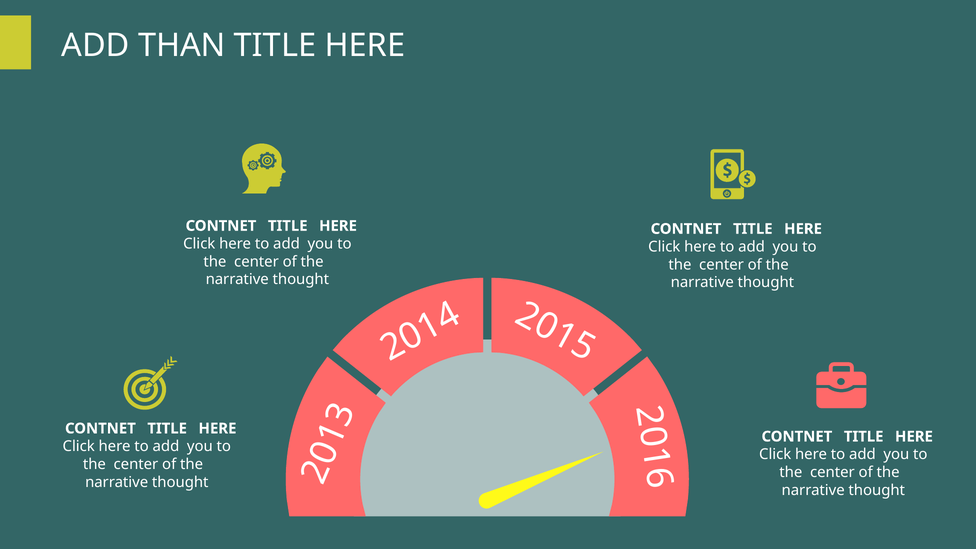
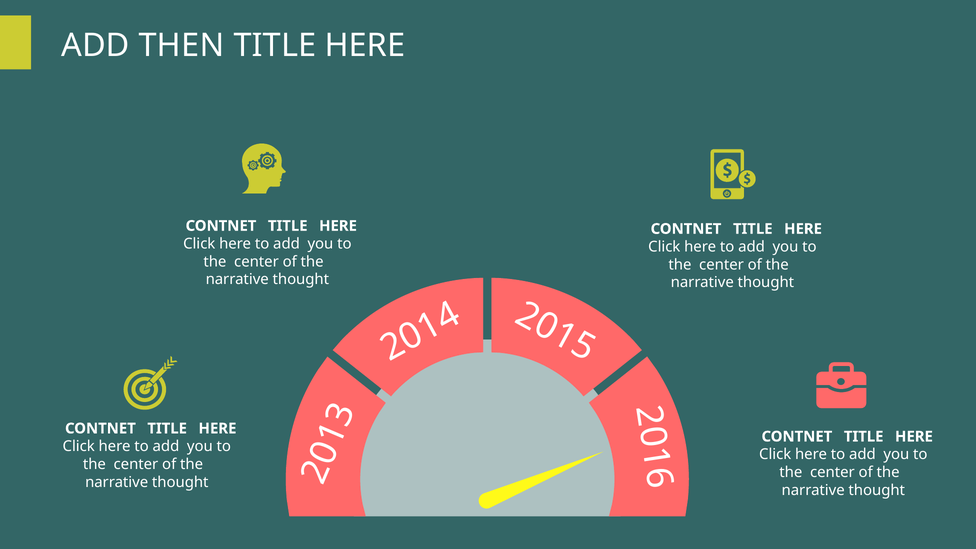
THAN: THAN -> THEN (182, 45)
